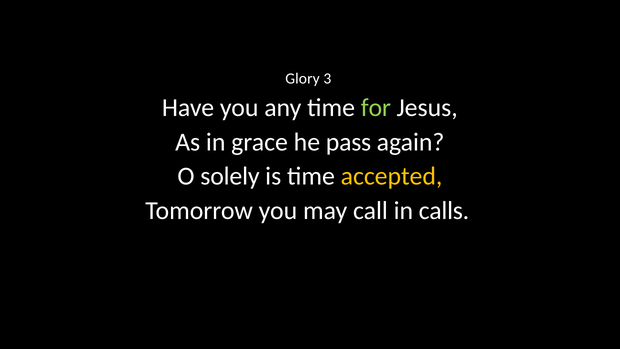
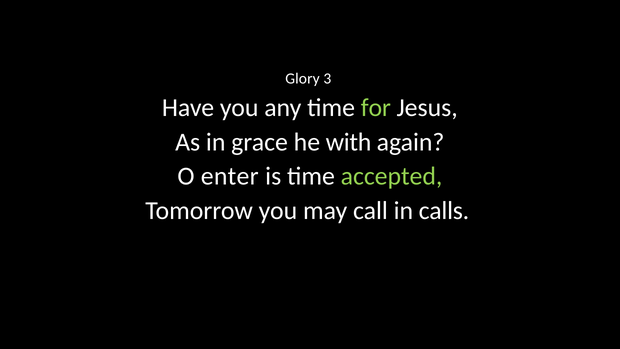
pass: pass -> with (349, 142)
solely: solely -> enter (230, 176)
accepted colour: yellow -> light green (392, 176)
